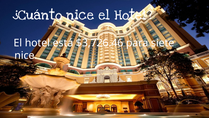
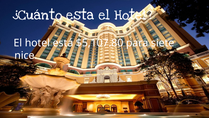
¿Cuánto nice: nice -> esta (80, 15)
$3,726.46: $3,726.46 -> $5,107.80 (100, 43)
